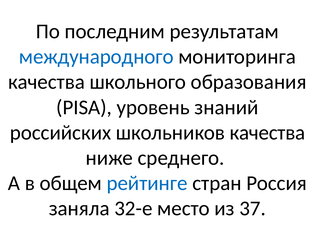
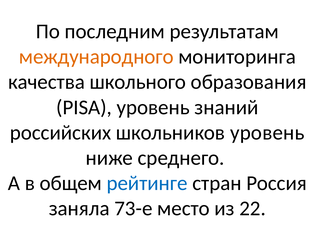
международного colour: blue -> orange (96, 57)
школьников качества: качества -> уровень (267, 132)
32-е: 32-е -> 73-е (133, 208)
37: 37 -> 22 (253, 208)
